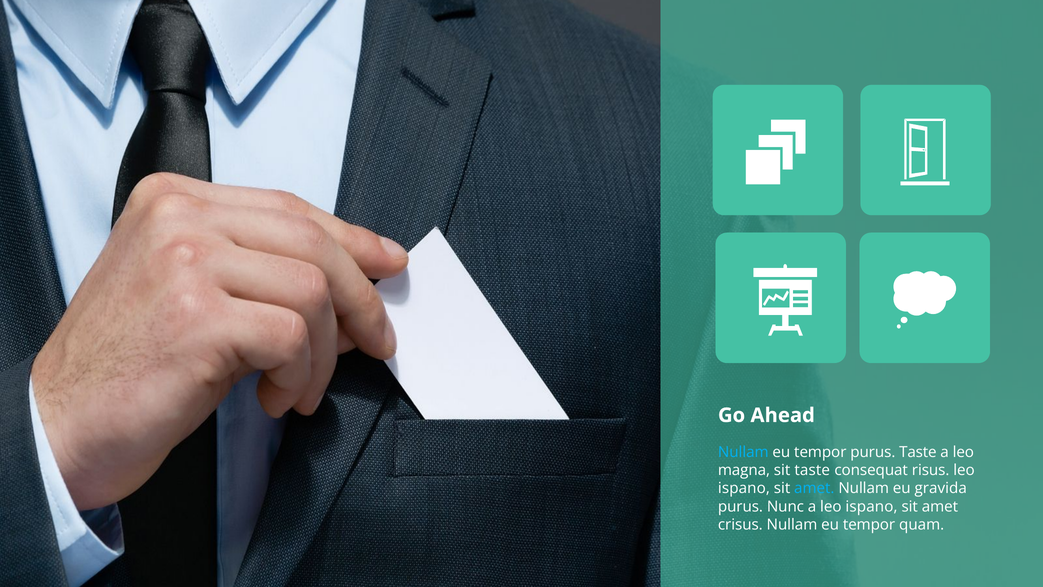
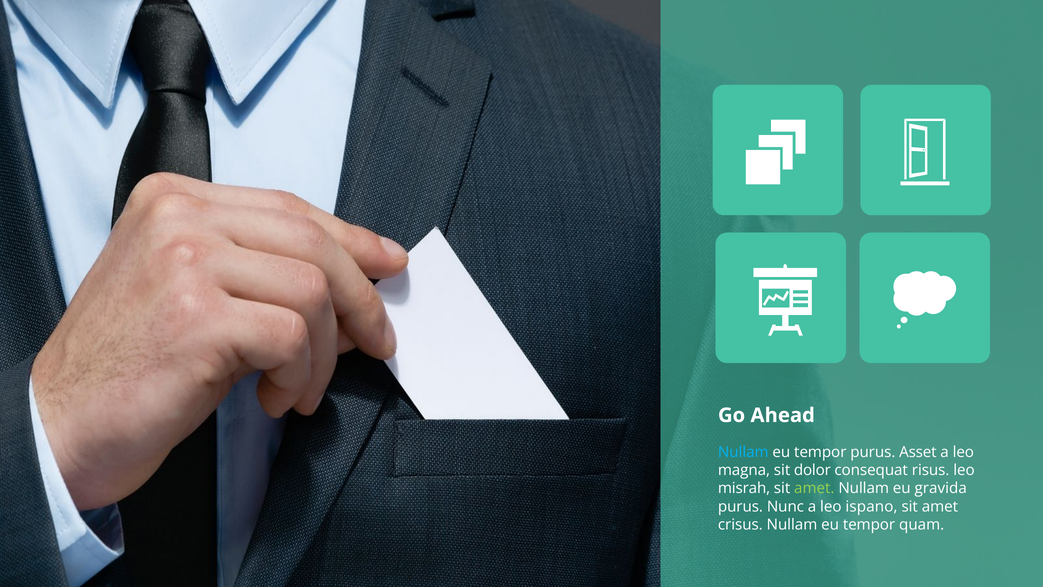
purus Taste: Taste -> Asset (918, 452)
sit taste: taste -> dolor (812, 470)
ispano: ispano -> misrah (744, 488)
amet colour: light blue -> light green (814, 488)
